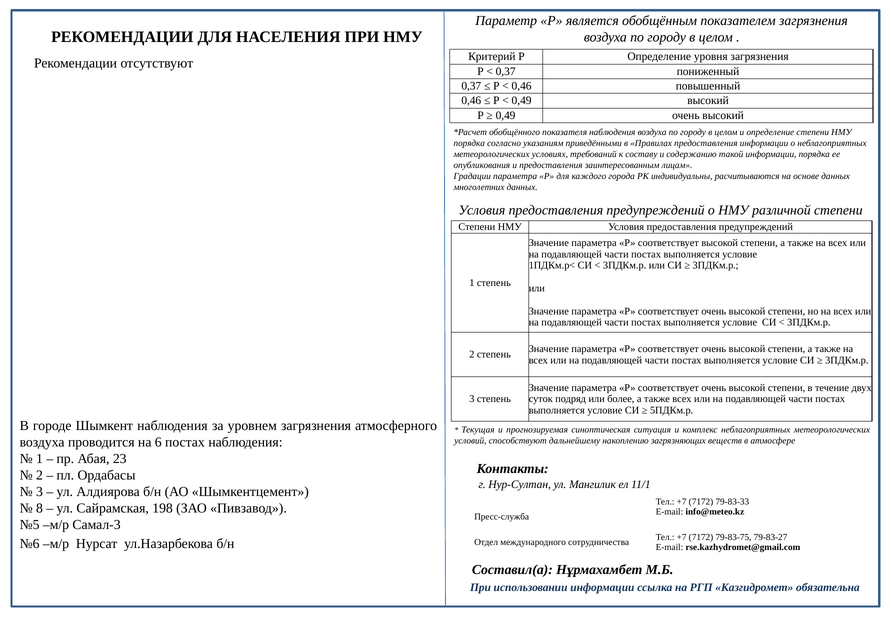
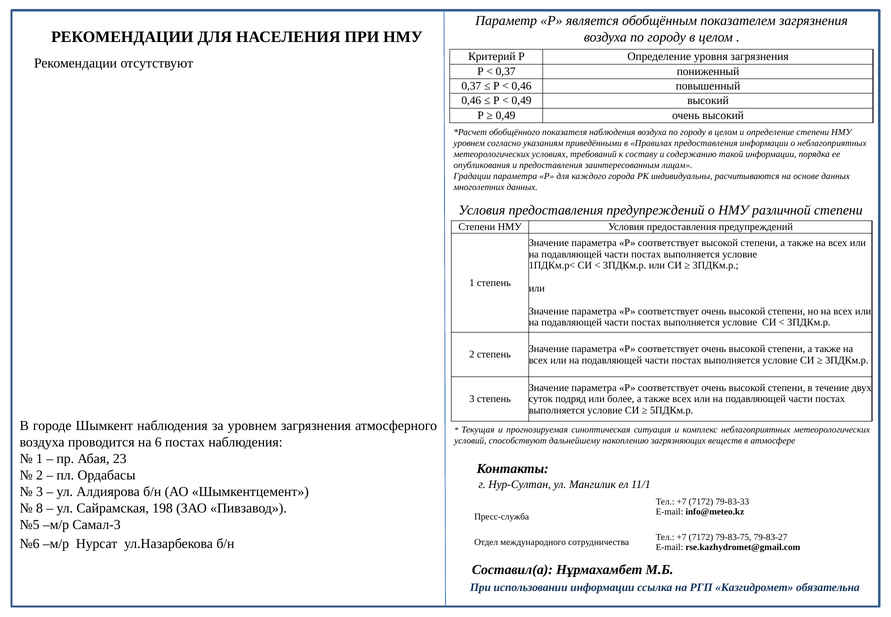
порядка: порядка -> уровнем (469, 143)
